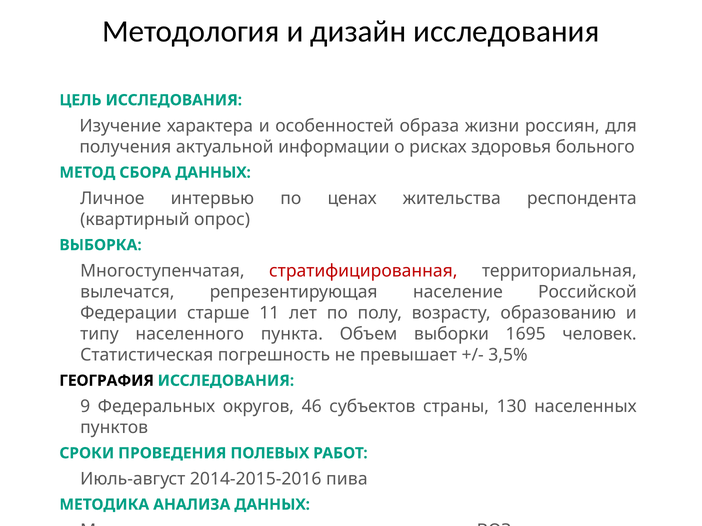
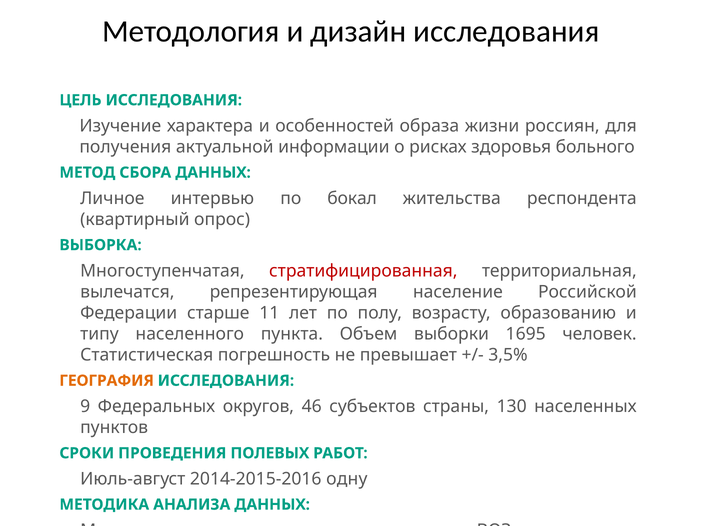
ценах: ценах -> бокал (352, 199)
ГЕОГРАФИЯ colour: black -> orange (107, 381)
пива: пива -> одну (347, 479)
